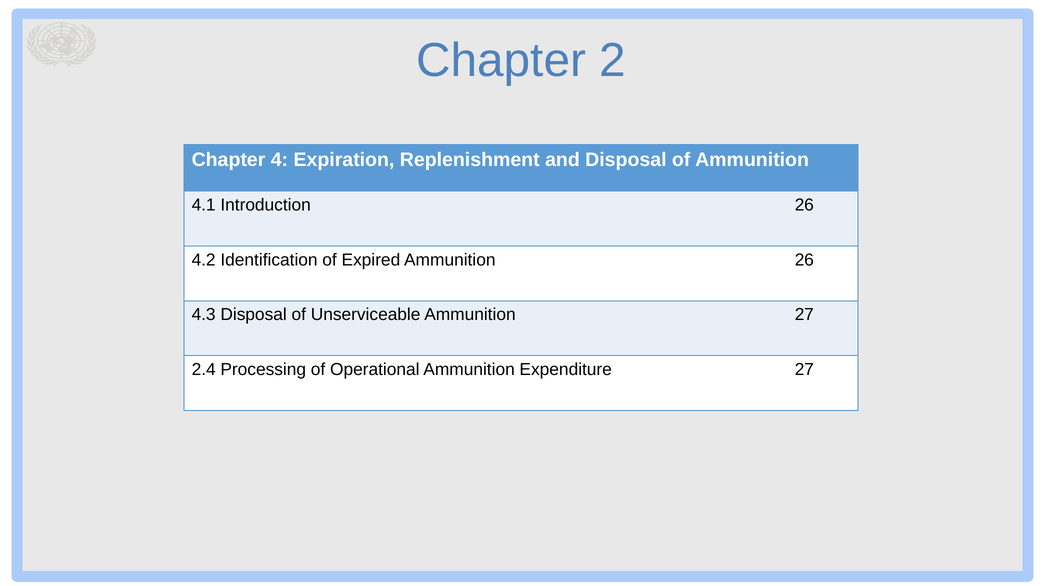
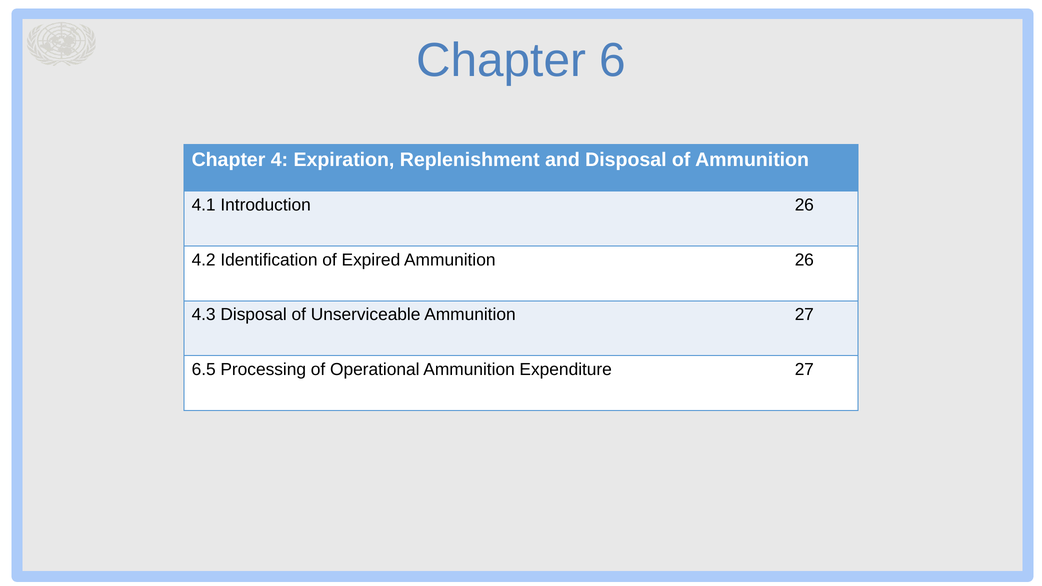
2: 2 -> 6 (612, 61)
2.4: 2.4 -> 6.5 (204, 369)
